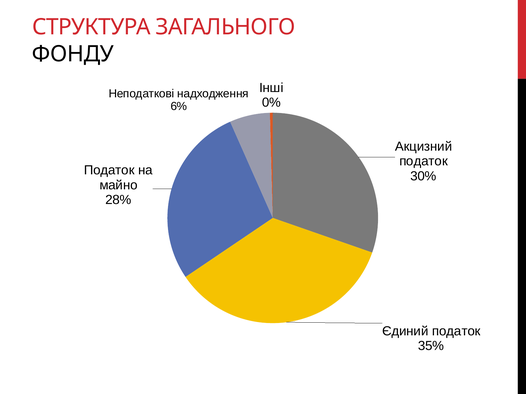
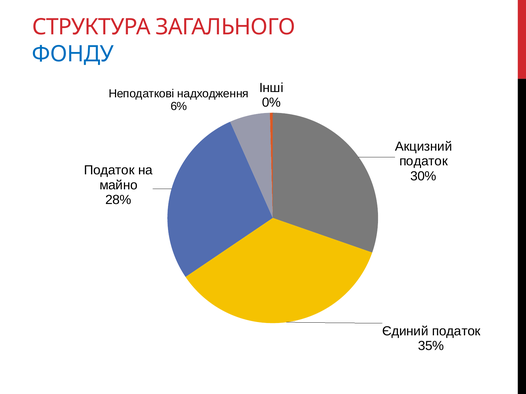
ФОНДУ colour: black -> blue (73, 54)
